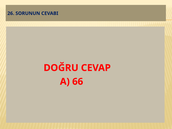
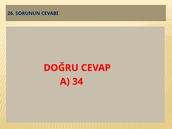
66: 66 -> 34 (78, 82)
